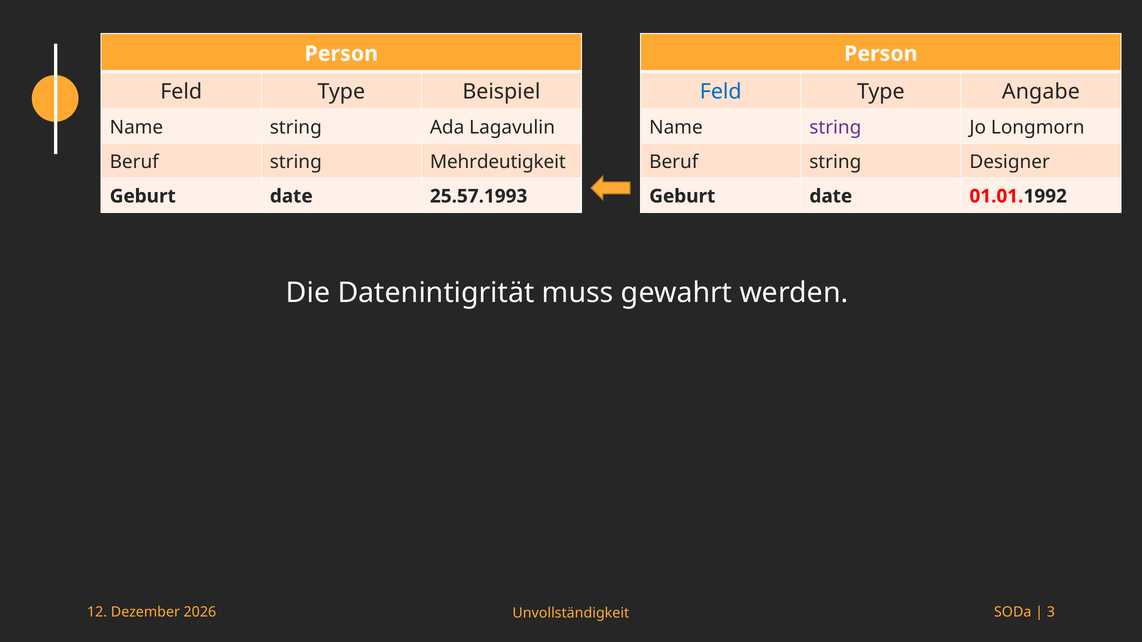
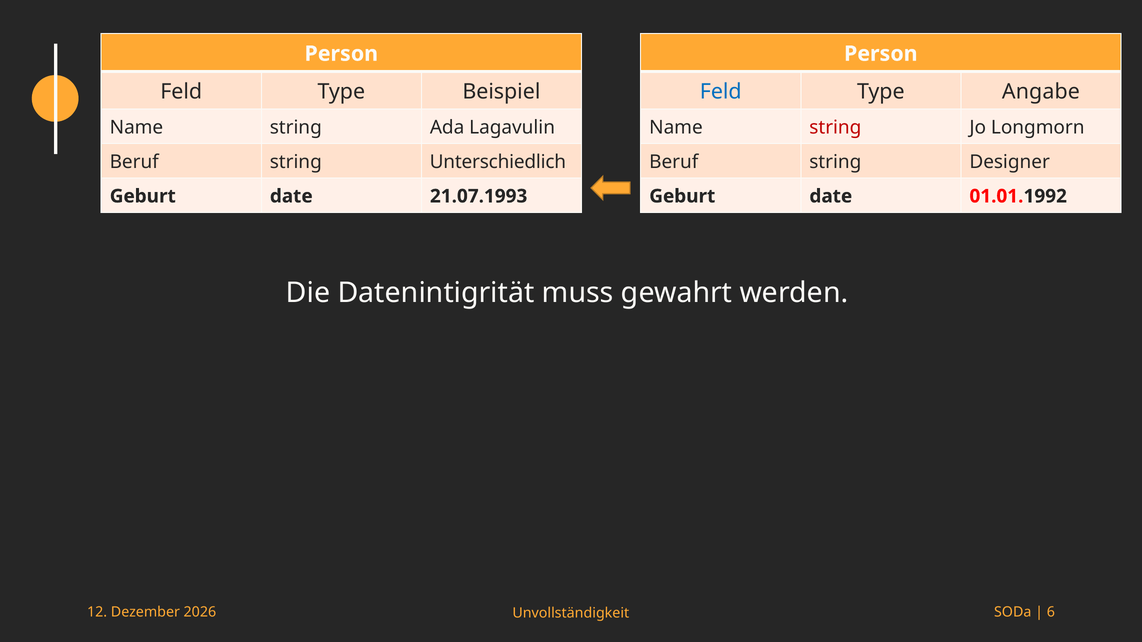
string colour: purple -> red (835, 127)
Mehrdeutigkeit: Mehrdeutigkeit -> Unterschiedlich (498, 162)
25.57.1993: 25.57.1993 -> 21.07.1993 (479, 196)
3: 3 -> 6 (1051, 612)
